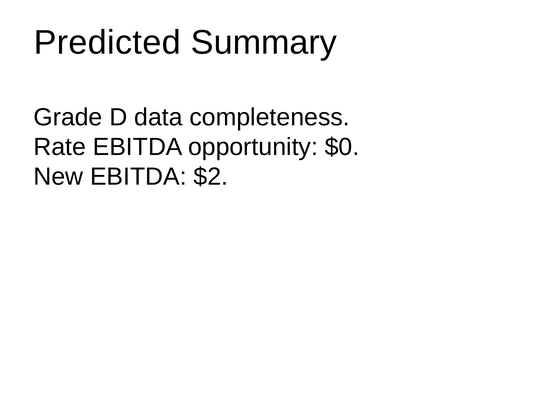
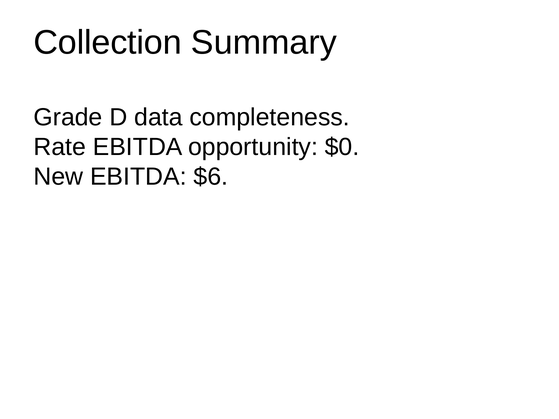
Predicted: Predicted -> Collection (108, 42)
$2: $2 -> $6 (211, 177)
